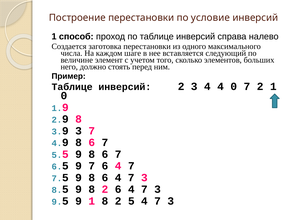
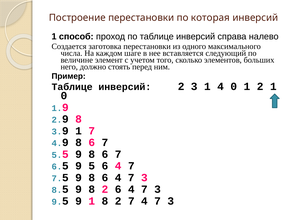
условие: условие -> которая (210, 18)
3 4: 4 -> 1 (207, 86)
4 0 7: 7 -> 1 (247, 86)
3 9 3: 3 -> 1 (79, 131)
5 9 7: 7 -> 5 (92, 166)
2 5: 5 -> 7 (131, 201)
